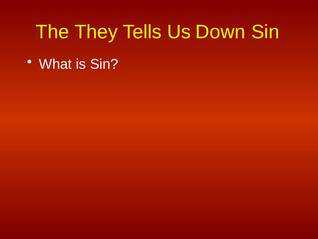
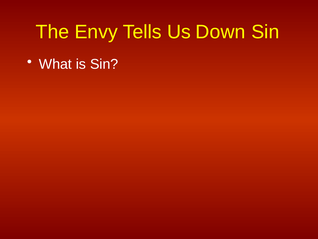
They: They -> Envy (96, 32)
